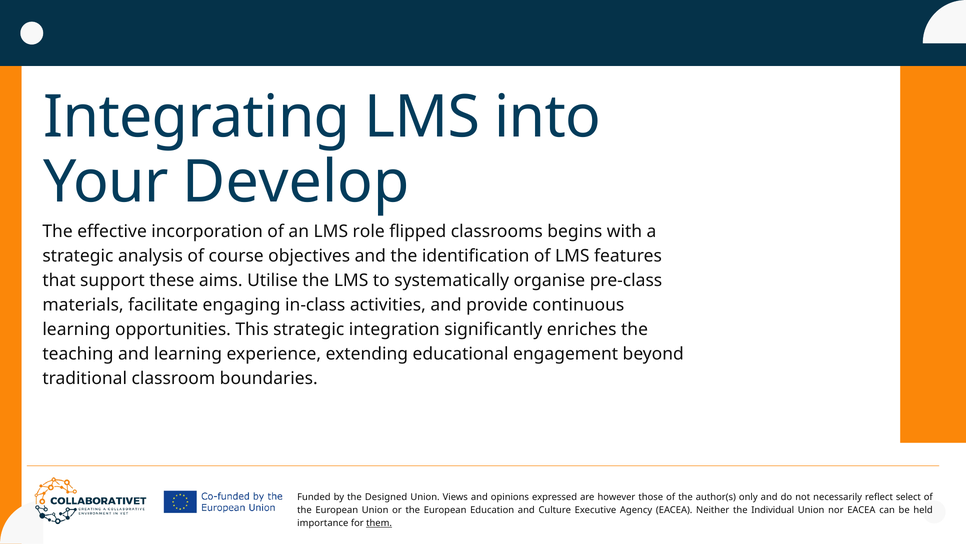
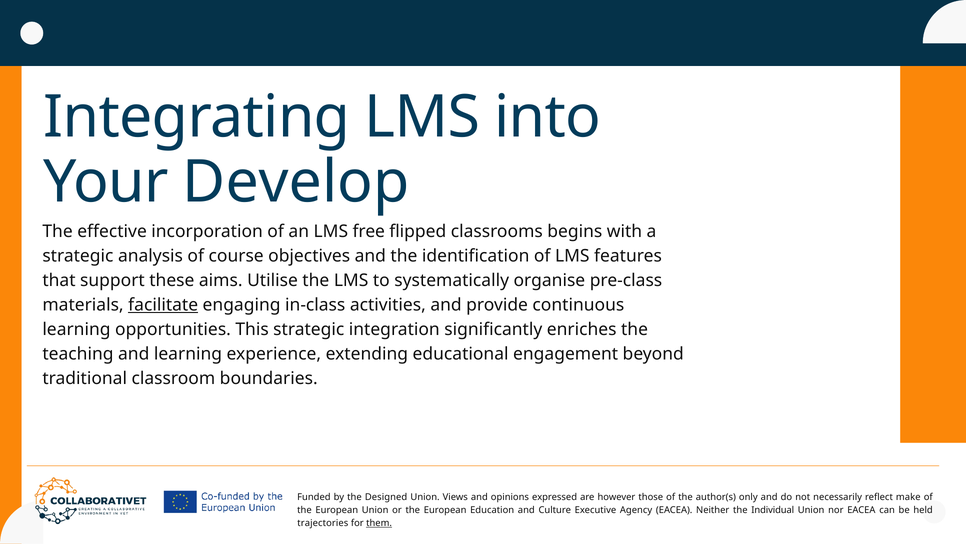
role: role -> free (369, 231)
facilitate underline: none -> present (163, 305)
select: select -> make (908, 496)
importance: importance -> trajectories (323, 523)
